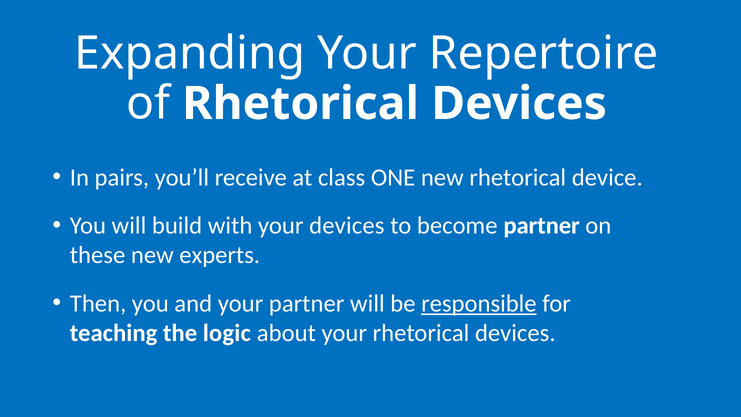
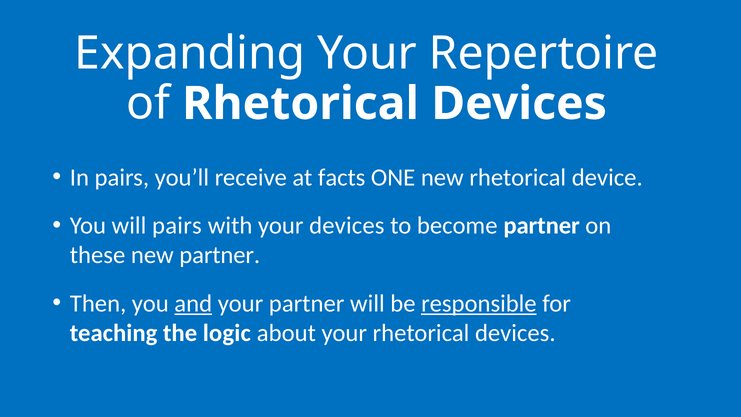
class: class -> facts (342, 177)
will build: build -> pairs (177, 226)
new experts: experts -> partner (220, 255)
and underline: none -> present (193, 303)
